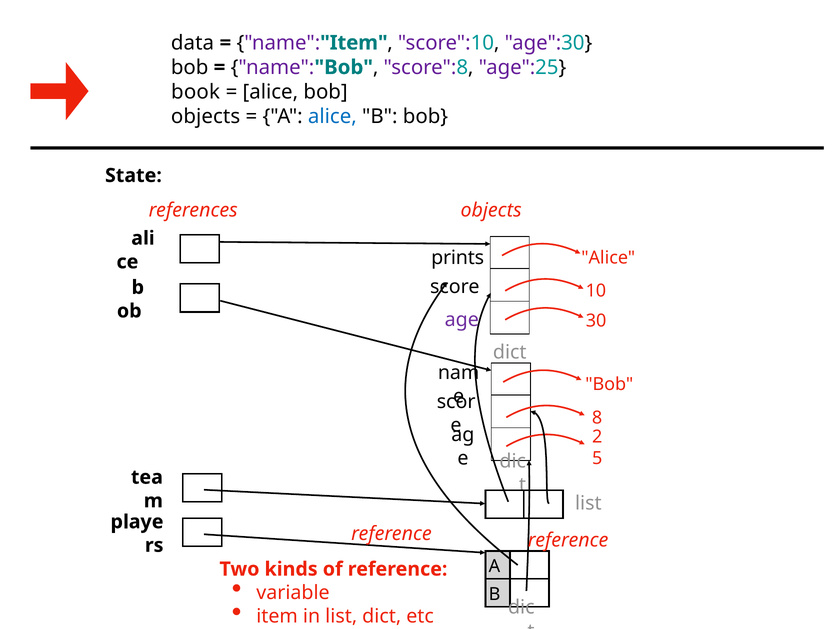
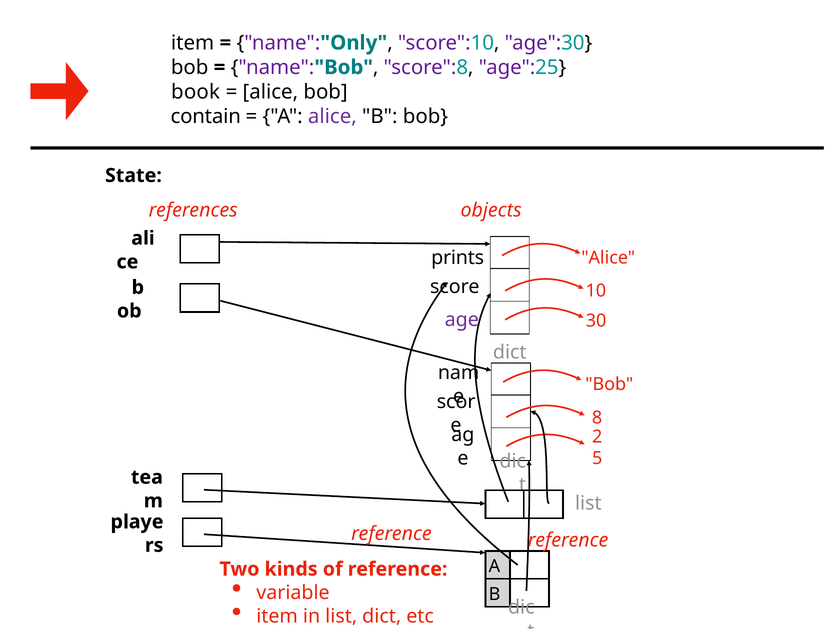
data: data -> item (193, 43)
name Item: Item -> Only (354, 43)
objects: objects -> contain (206, 116)
alice colour: blue -> purple (332, 116)
